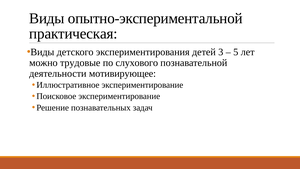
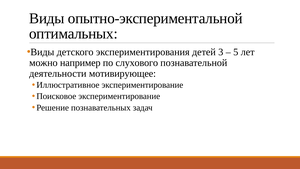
практическая: практическая -> оптимальных (73, 34)
трудовые: трудовые -> например (80, 63)
